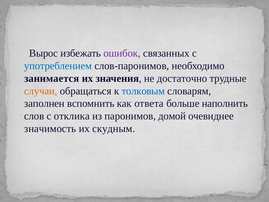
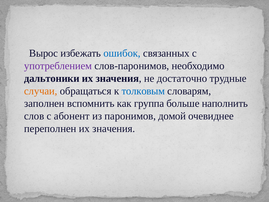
ошибок colour: purple -> blue (122, 53)
употреблением colour: blue -> purple (58, 66)
занимается: занимается -> дальтоники (52, 78)
ответа: ответа -> группа (149, 103)
отклика: отклика -> абонент (72, 116)
значимость: значимость -> переполнен (50, 129)
скудным: скудным -> значения (114, 129)
